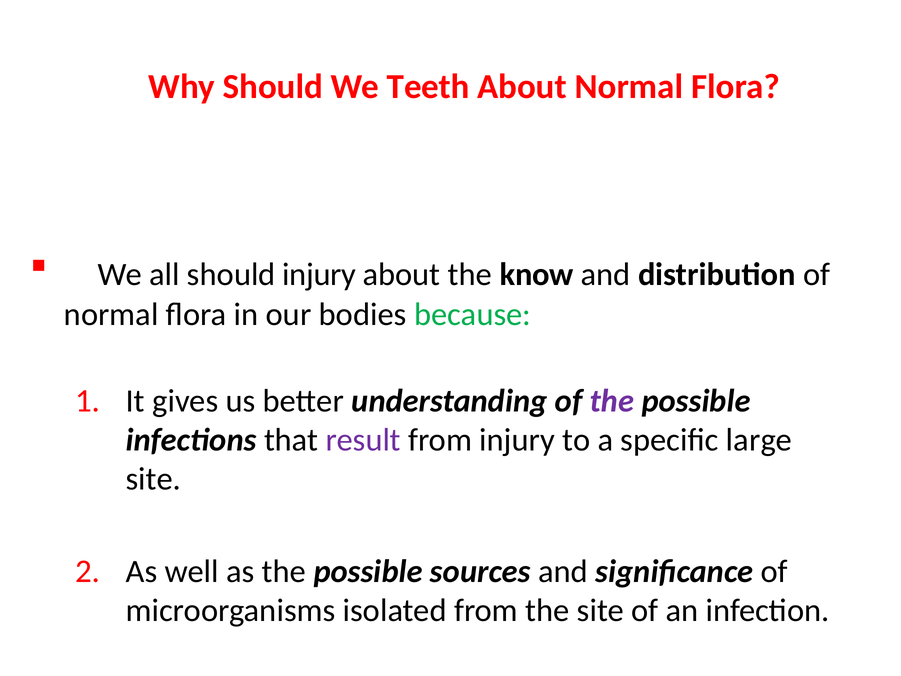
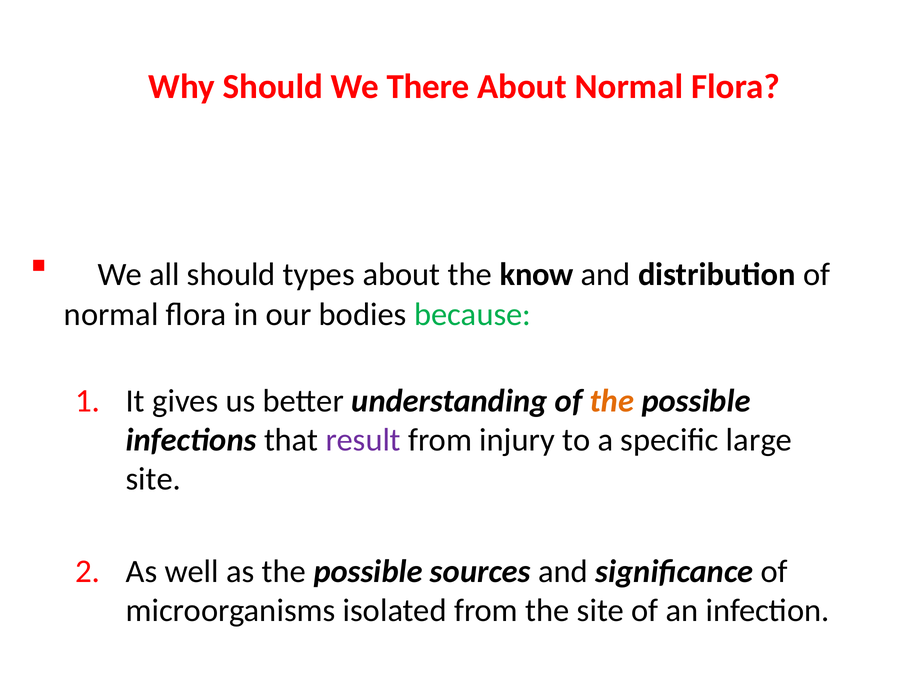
Teeth: Teeth -> There (428, 87)
should injury: injury -> types (319, 274)
the colour: purple -> orange (612, 401)
